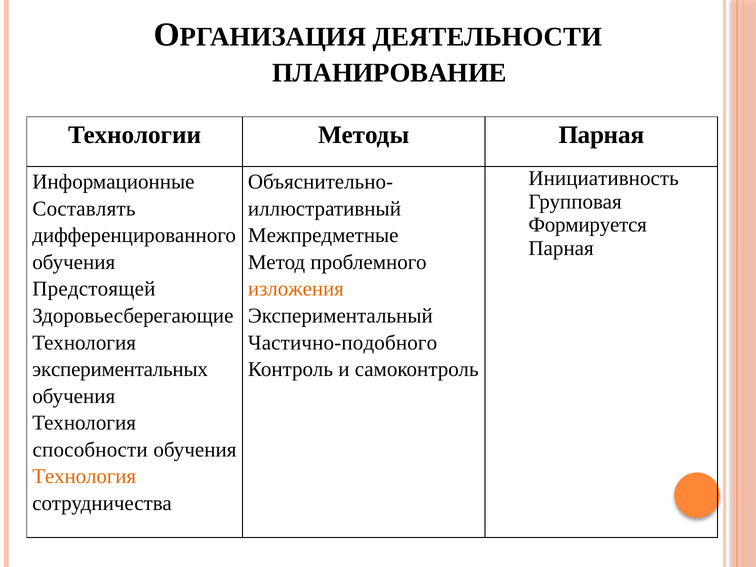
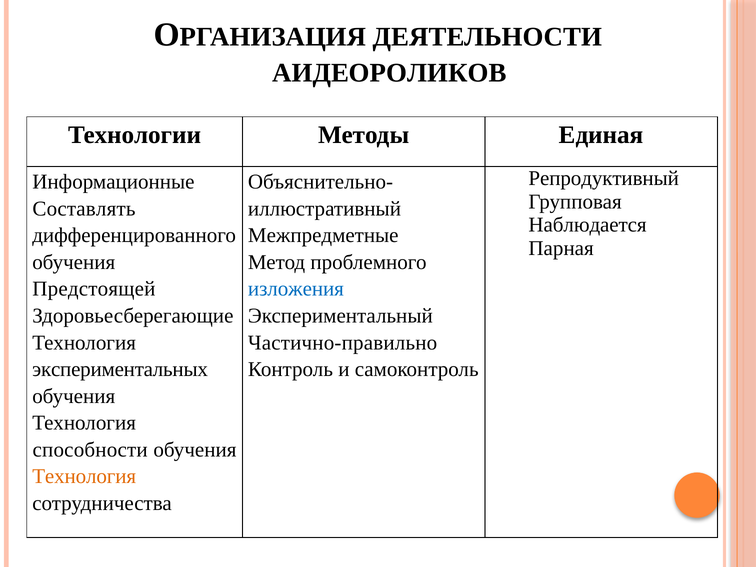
ПЛАНИРОВАНИЕ: ПЛАНИРОВАНИЕ -> АИДЕОРОЛИКОВ (389, 73)
Методы Парная: Парная -> Единая (601, 135)
Инициативность: Инициативность -> Репродуктивный (604, 178)
Формируется: Формируется -> Наблюдается (588, 225)
изложения colour: orange -> blue (296, 289)
Частично-подобного: Частично-подобного -> Частично-правильно (343, 343)
